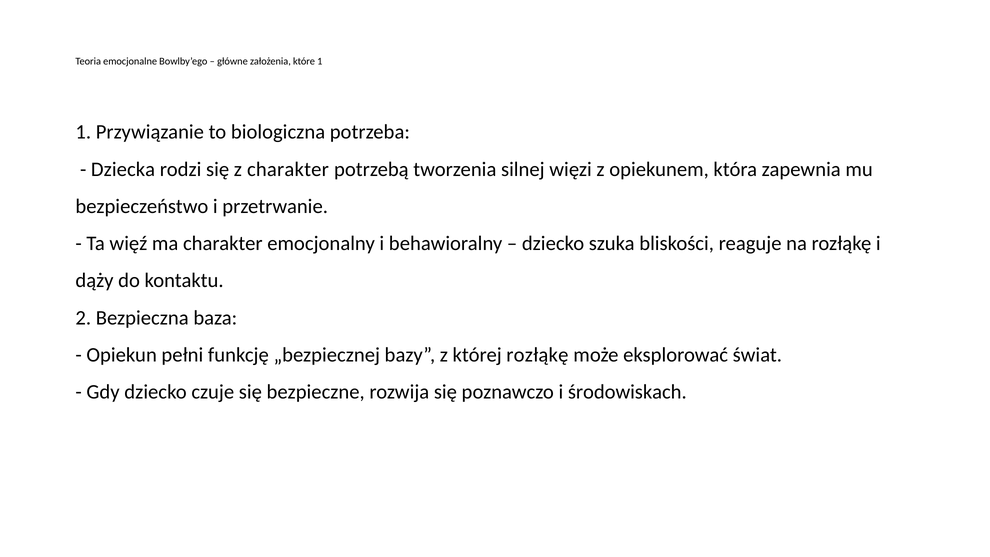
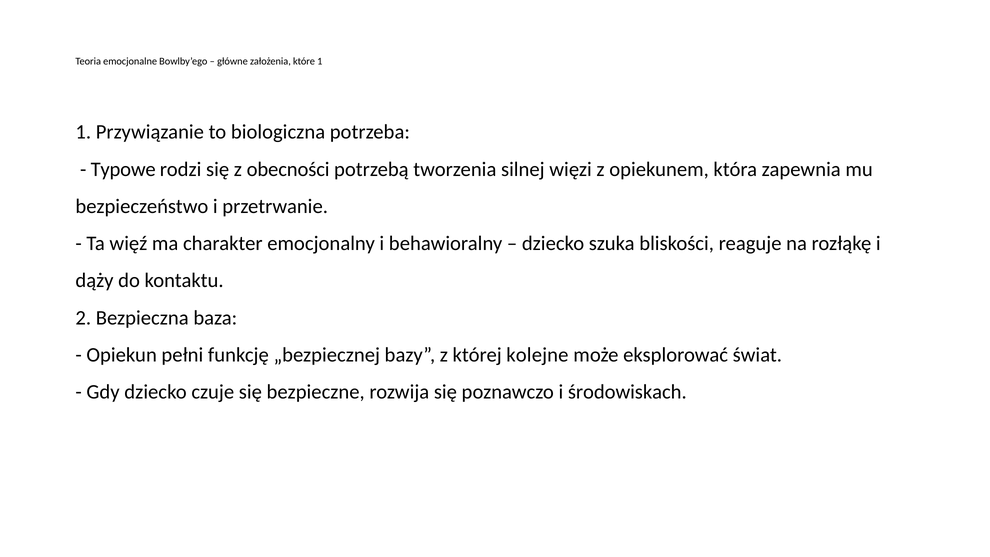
Dziecka: Dziecka -> Typowe (123, 169)
z charakter: charakter -> obecności (288, 169)
której rozłąkę: rozłąkę -> kolejne (537, 355)
